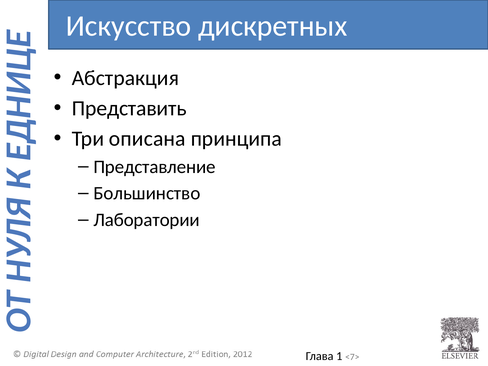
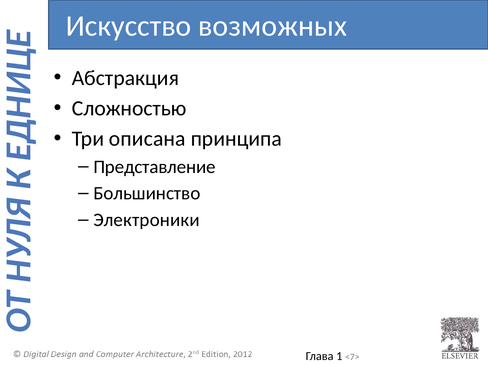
дискретных: дискретных -> возможных (273, 26)
Представить: Представить -> Сложностью (129, 108)
Лаборатории: Лаборатории -> Электроники (146, 220)
